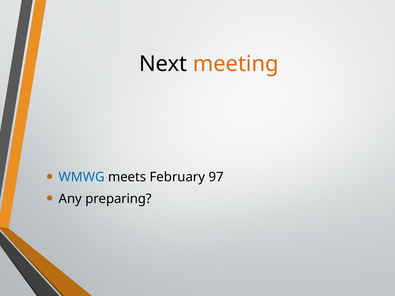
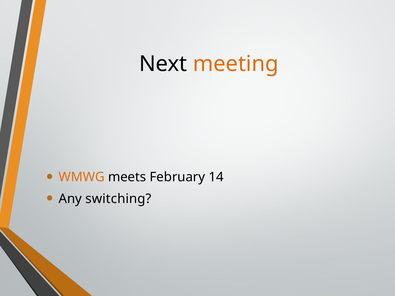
WMWG colour: blue -> orange (82, 177)
97: 97 -> 14 (216, 177)
preparing: preparing -> switching (118, 199)
